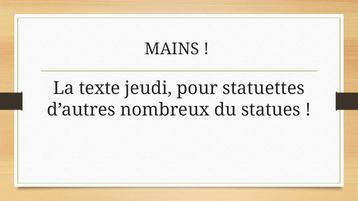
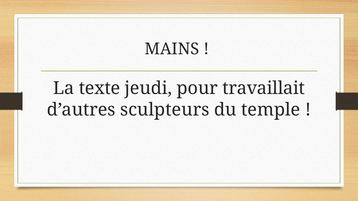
statuettes: statuettes -> travaillait (264, 88)
nombreux: nombreux -> sculpteurs (165, 110)
statues: statues -> temple (271, 110)
